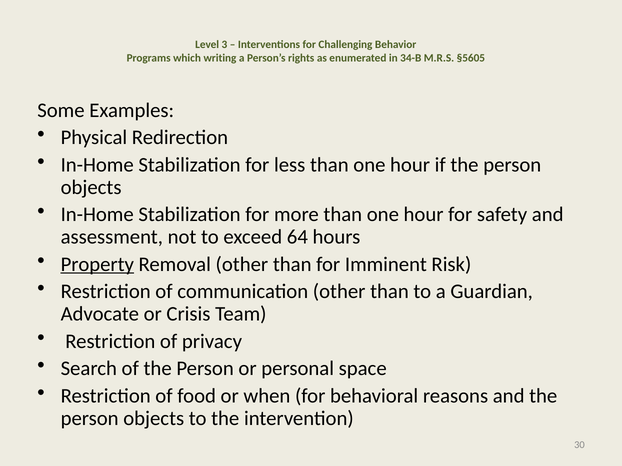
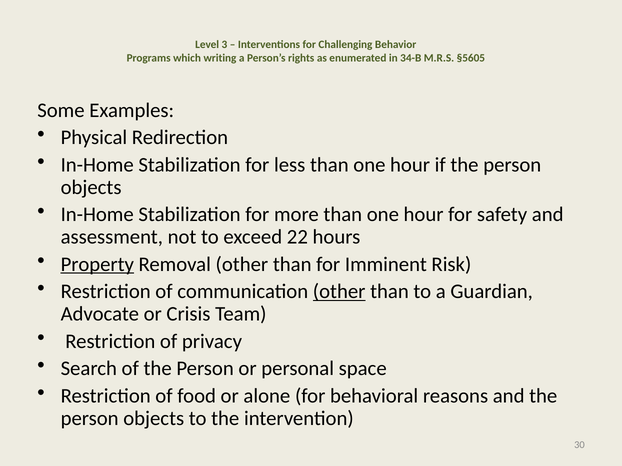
64: 64 -> 22 (297, 237)
other underline: none -> present (339, 292)
when: when -> alone (267, 396)
